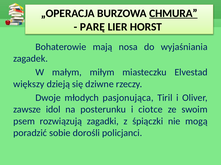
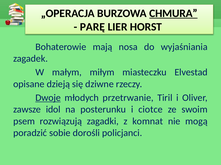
większy: większy -> opisane (29, 84)
Dwoje underline: none -> present (48, 98)
pasjonująca: pasjonująca -> przetrwanie (128, 98)
śpiączki: śpiączki -> komnat (148, 122)
